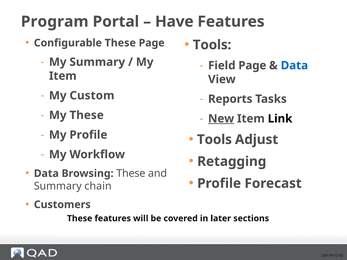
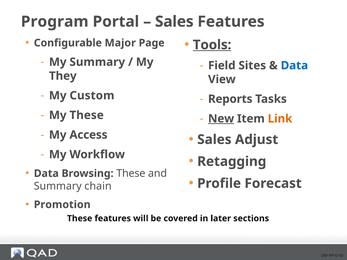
Have: Have -> Sales (174, 22)
Configurable These: These -> Major (120, 43)
Tools underline: none -> present (212, 45)
Field Page: Page -> Sites (252, 66)
Item: Item -> They (63, 76)
Link colour: black -> orange (280, 119)
My Profile: Profile -> Access (88, 135)
Tools: Tools -> Sales (214, 140)
Customers: Customers -> Promotion (62, 205)
